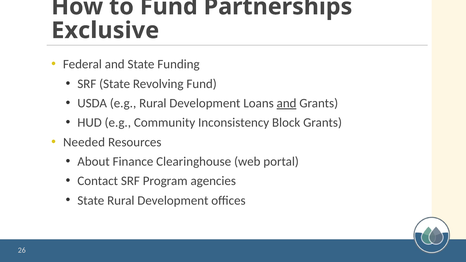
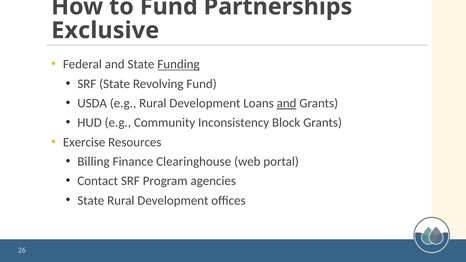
Funding underline: none -> present (178, 64)
Needed: Needed -> Exercise (84, 142)
About: About -> Billing (94, 162)
